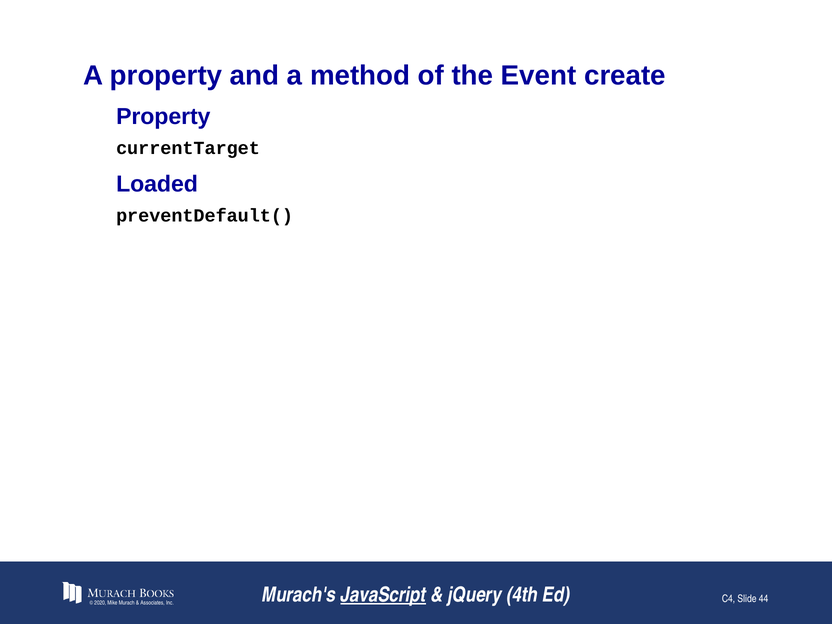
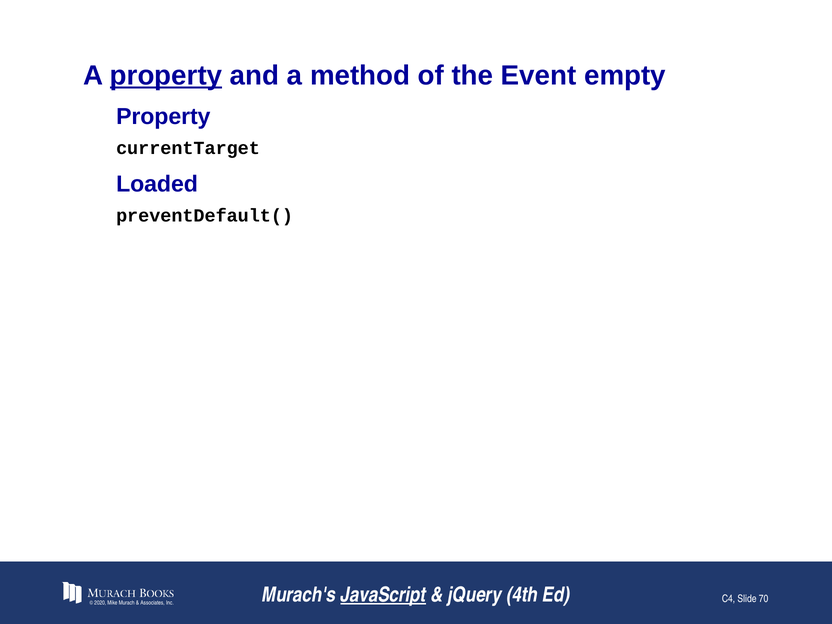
property underline: none -> present (166, 76)
create: create -> empty (625, 76)
44: 44 -> 70 (764, 599)
